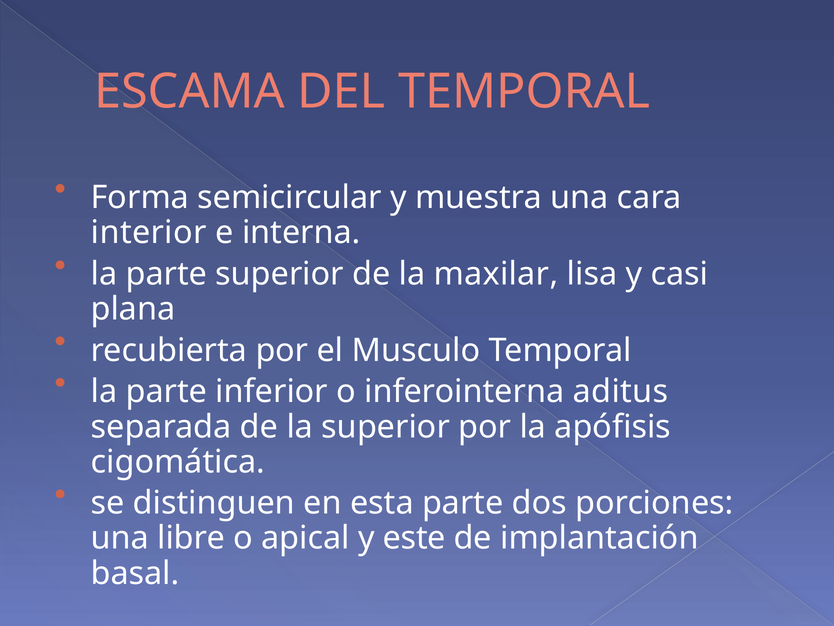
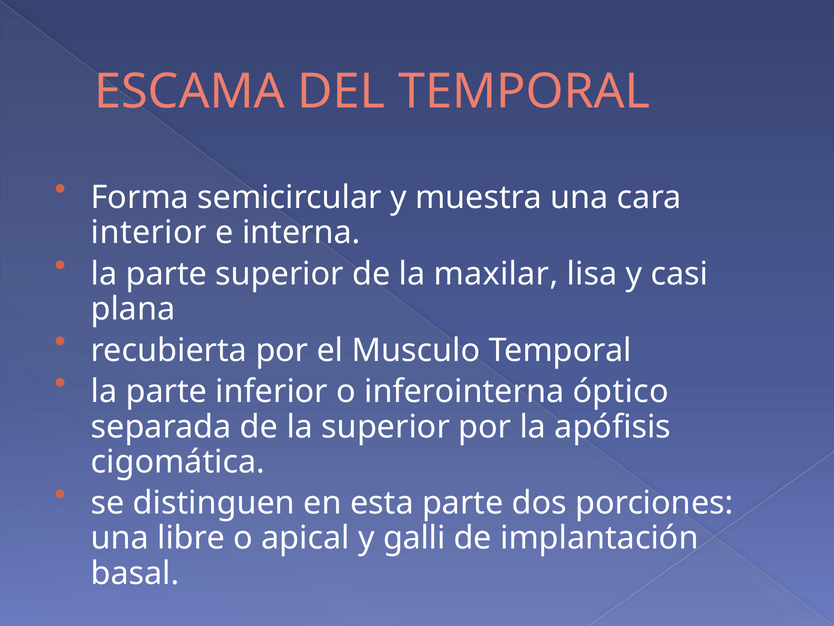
aditus: aditus -> óptico (621, 391)
este: este -> galli (414, 538)
